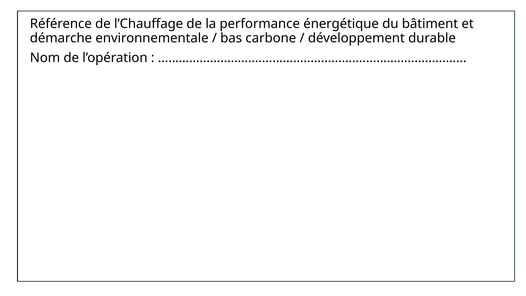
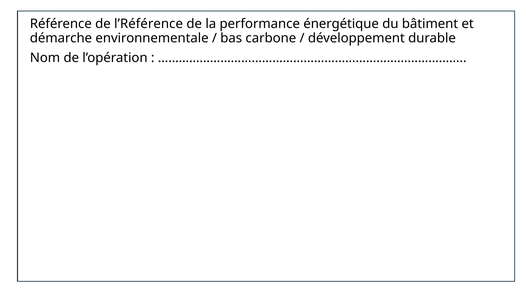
l’Chauffage: l’Chauffage -> l’Référence (149, 24)
